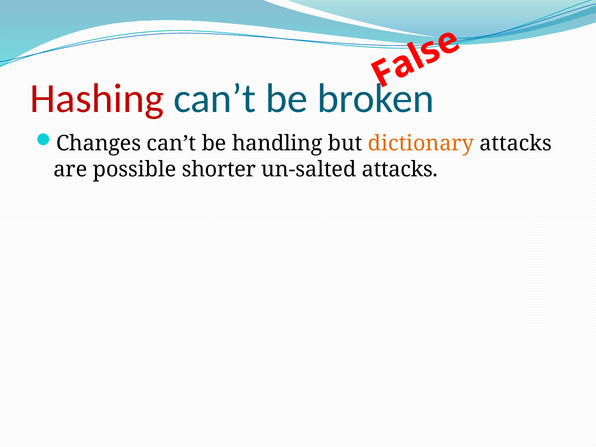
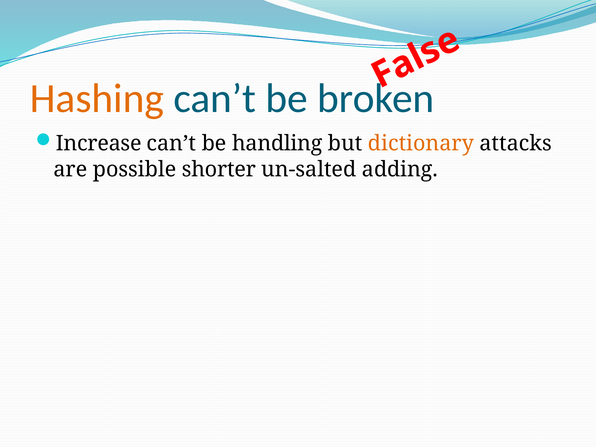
Hashing colour: red -> orange (97, 98)
Changes: Changes -> Increase (99, 143)
un-salted attacks: attacks -> adding (400, 169)
